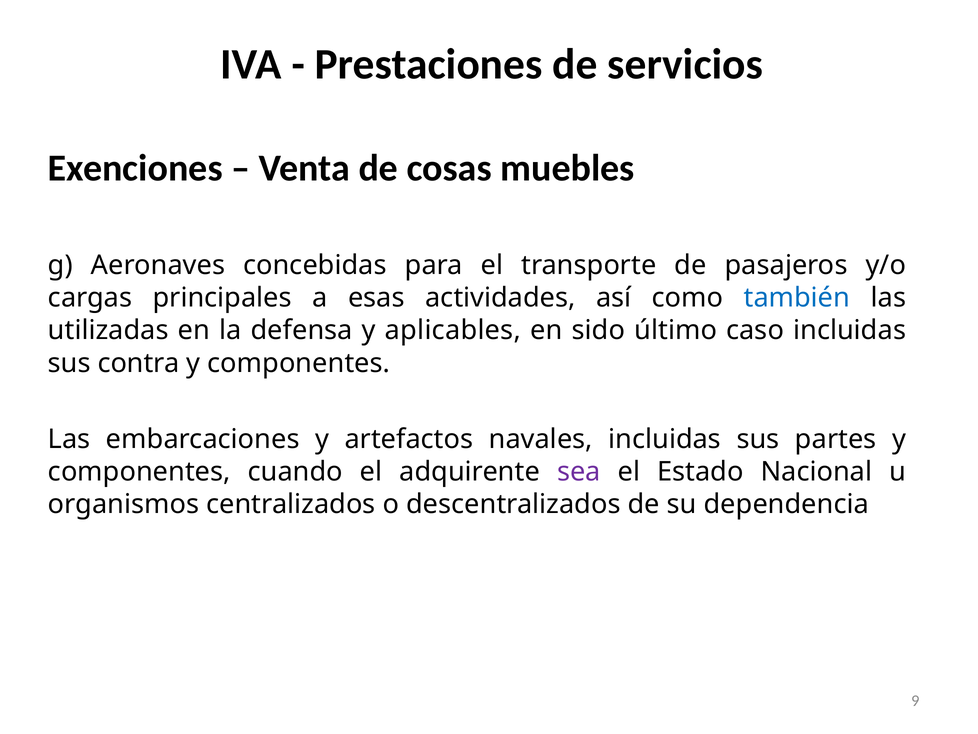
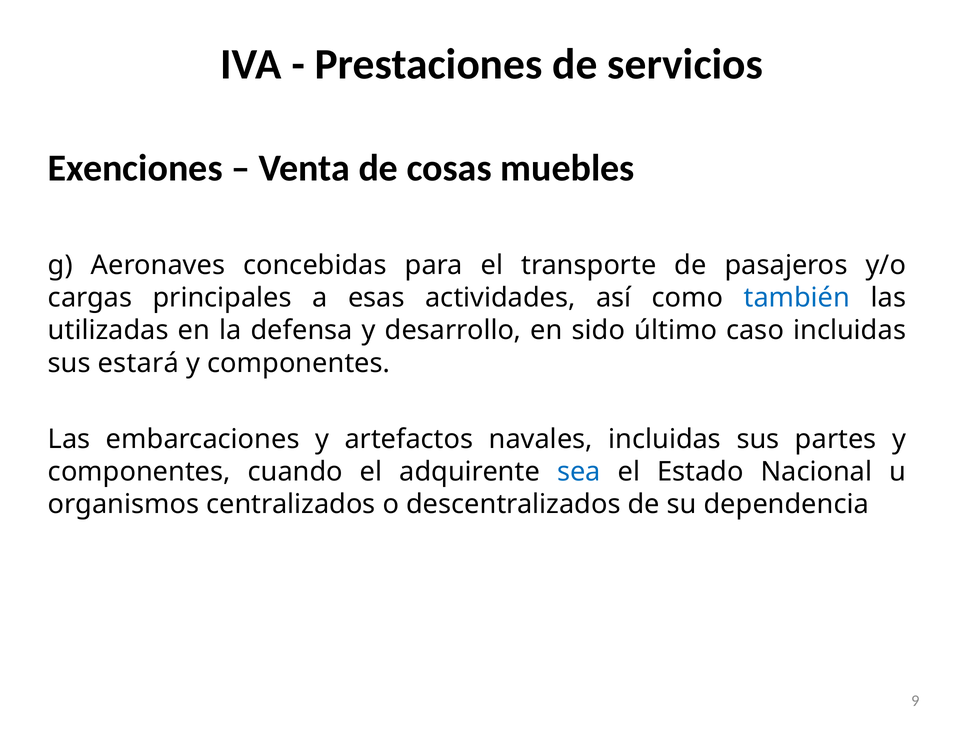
aplicables: aplicables -> desarrollo (453, 330)
contra: contra -> estará (138, 363)
sea colour: purple -> blue (579, 472)
